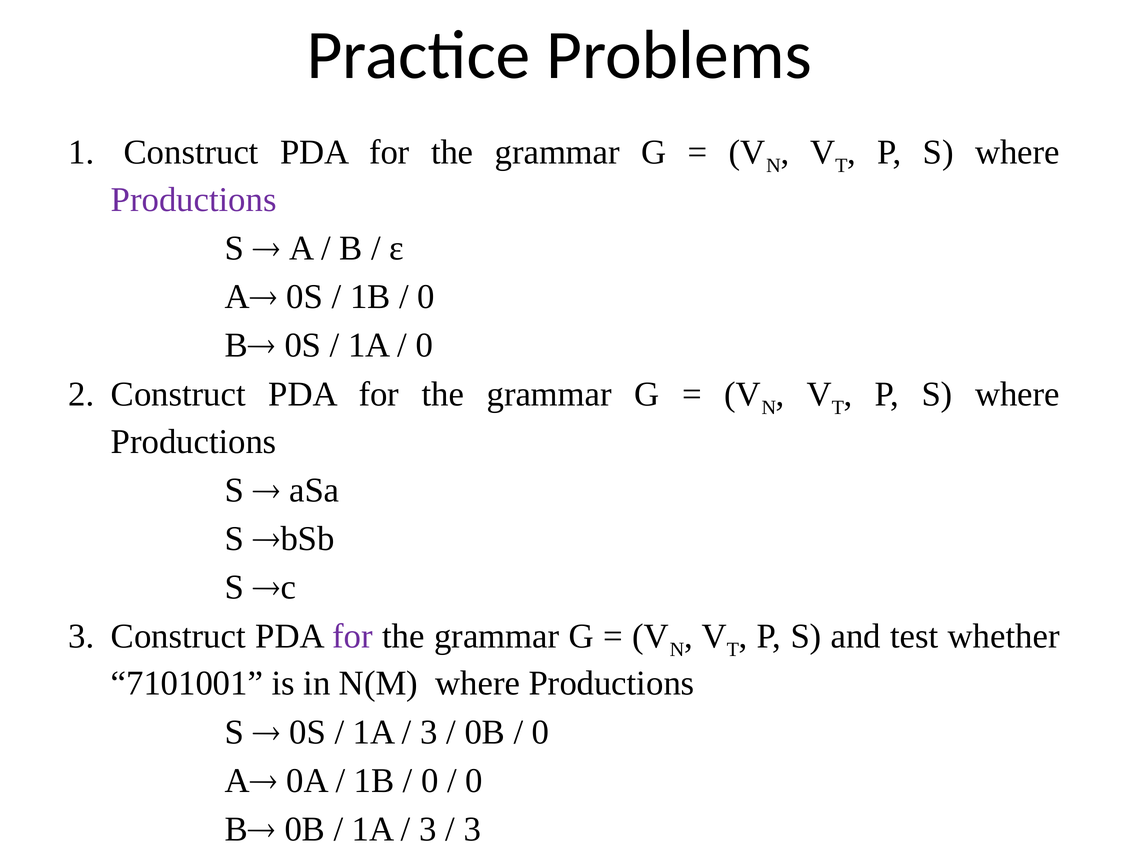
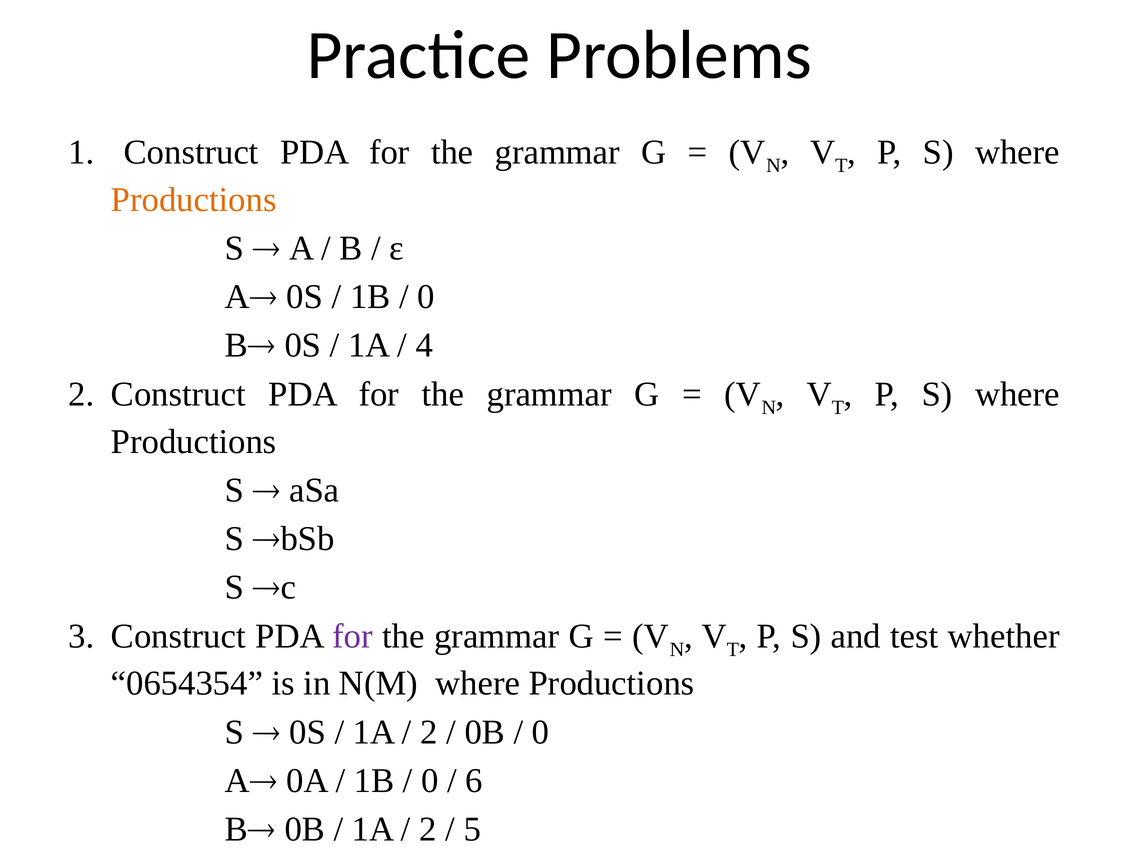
Productions colour: purple -> orange (194, 200)
0: 0 -> 4 (424, 346)
7101001: 7101001 -> 0654354 (187, 684)
3: 3 -> 2 (429, 733)
0: 0 -> 6 (474, 781)
3: 3 -> 2 (428, 830)
3: 3 -> 5 (472, 830)
